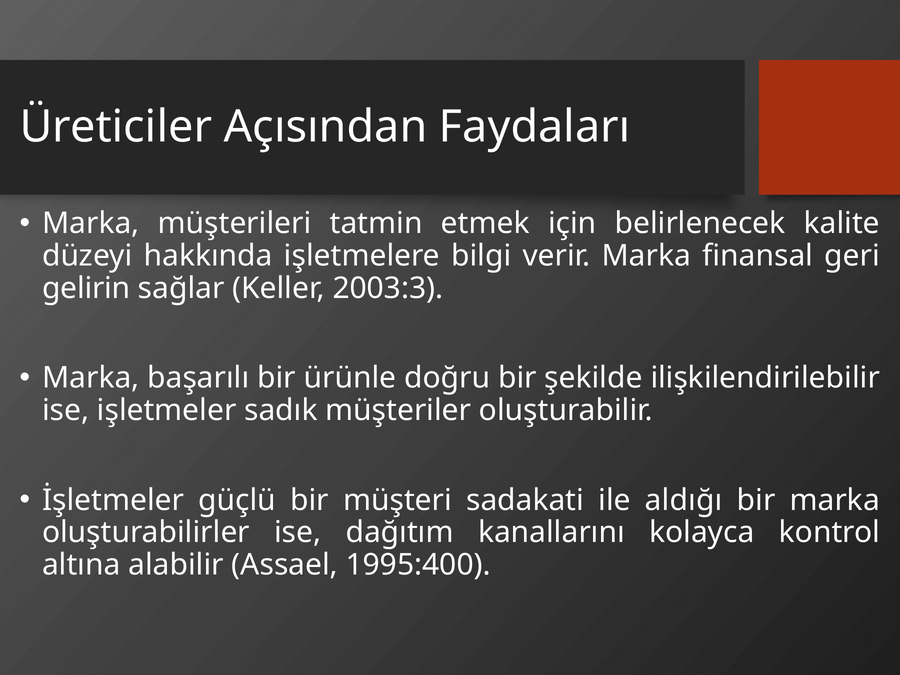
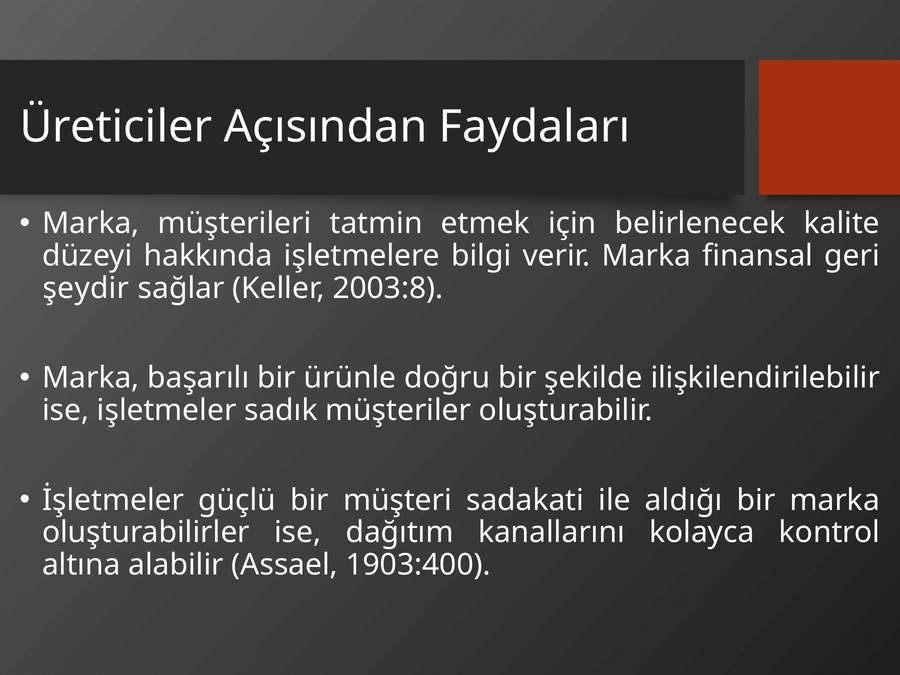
gelirin: gelirin -> şeydir (86, 288)
2003:3: 2003:3 -> 2003:8 (388, 288)
1995:400: 1995:400 -> 1903:400 (418, 565)
